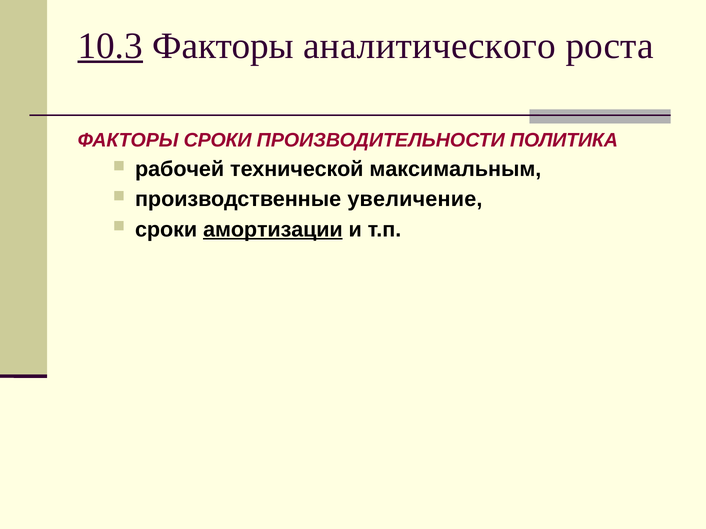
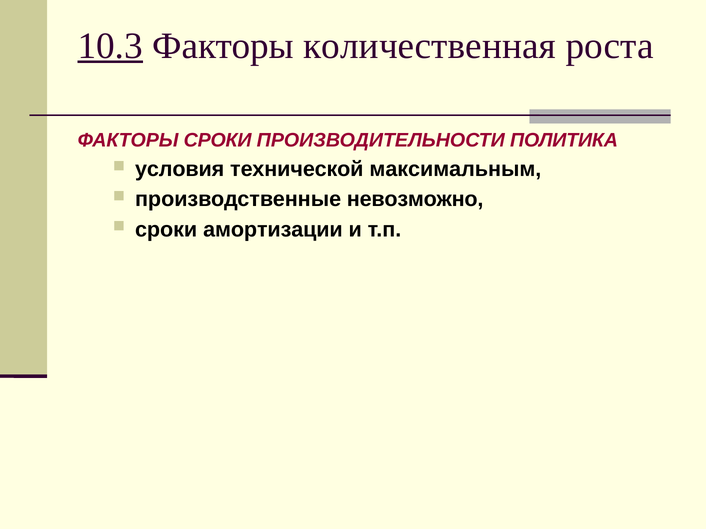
аналитического: аналитического -> количественная (430, 46)
рабочей: рабочей -> условия (180, 169)
увеличение: увеличение -> невозможно (415, 200)
амортизации underline: present -> none (273, 230)
